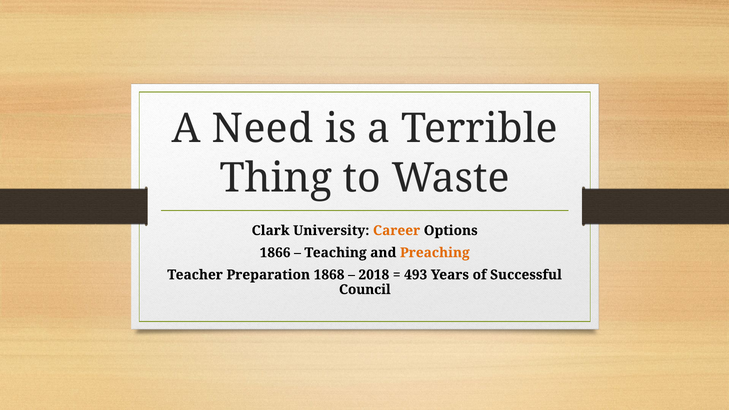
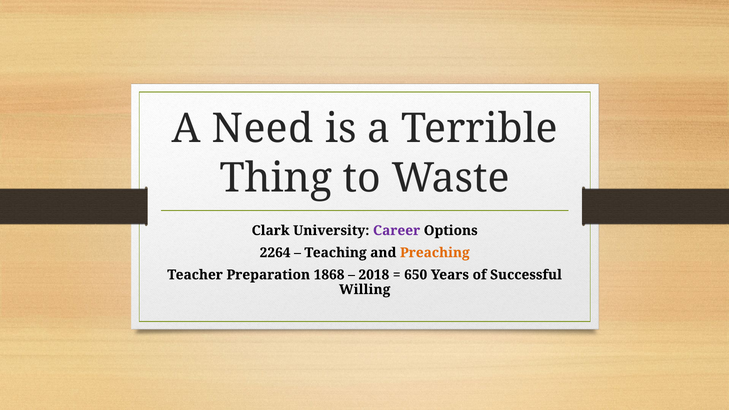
Career colour: orange -> purple (397, 231)
1866: 1866 -> 2264 (275, 253)
493: 493 -> 650 (416, 275)
Council: Council -> Willing (365, 290)
